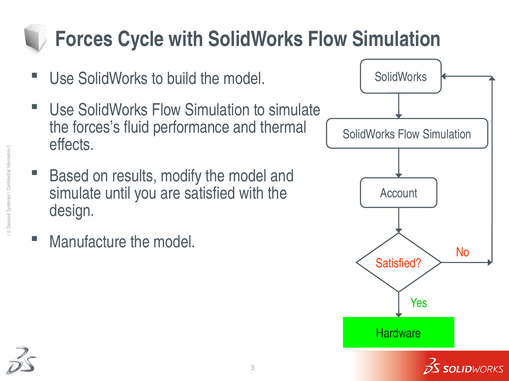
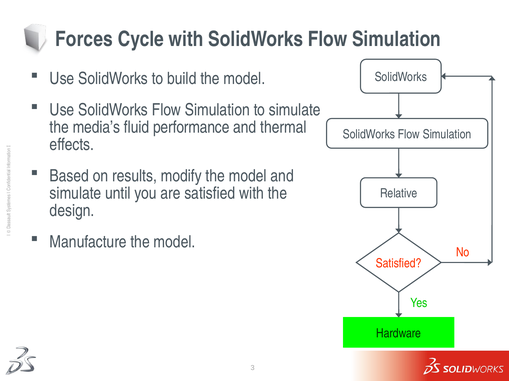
forces’s: forces’s -> media’s (96, 127)
Account: Account -> Relative (399, 194)
